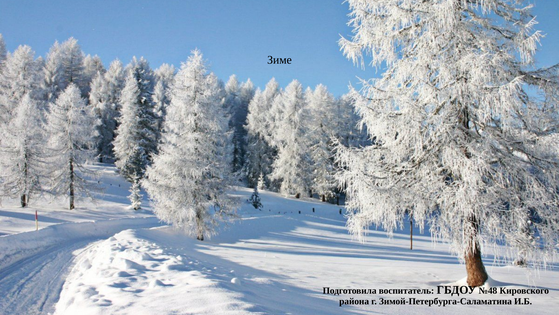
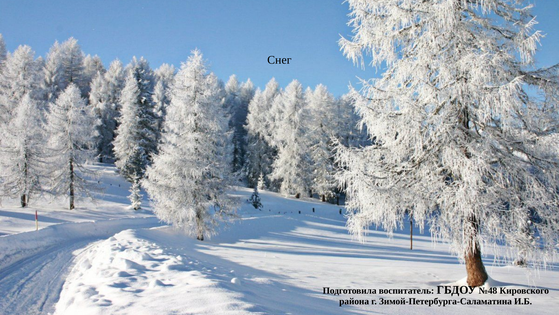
Зиме: Зиме -> Снег (279, 60)
